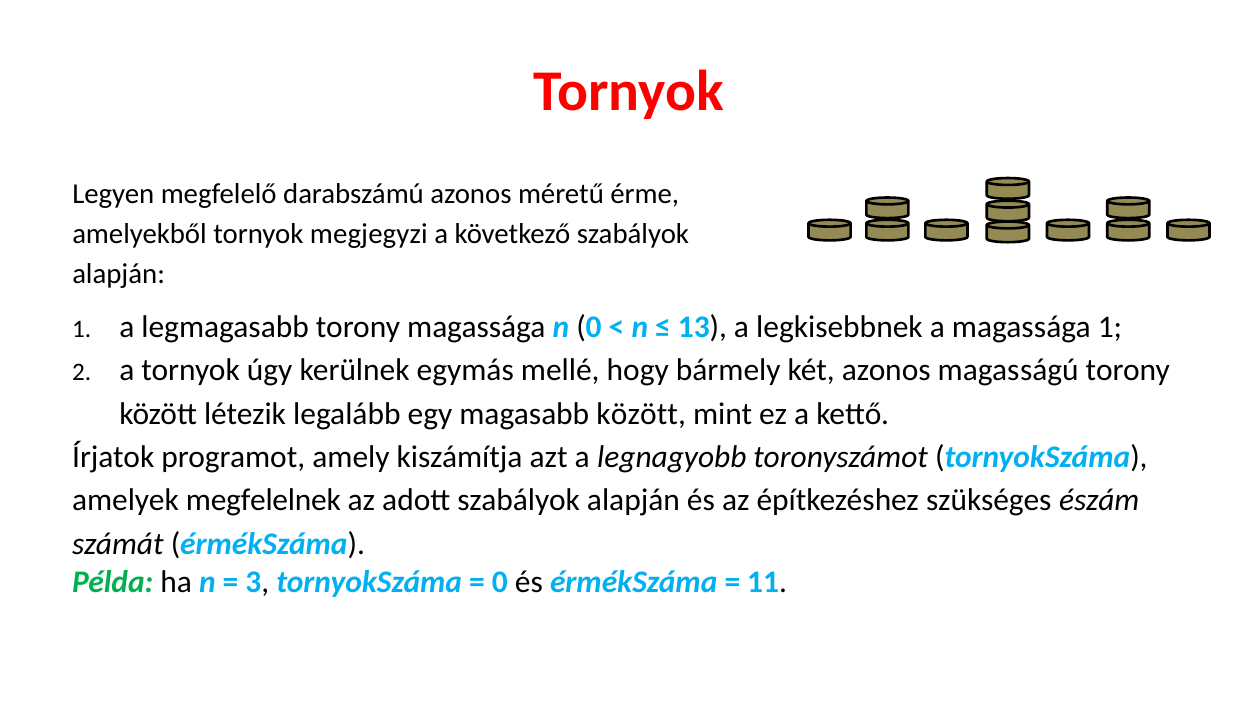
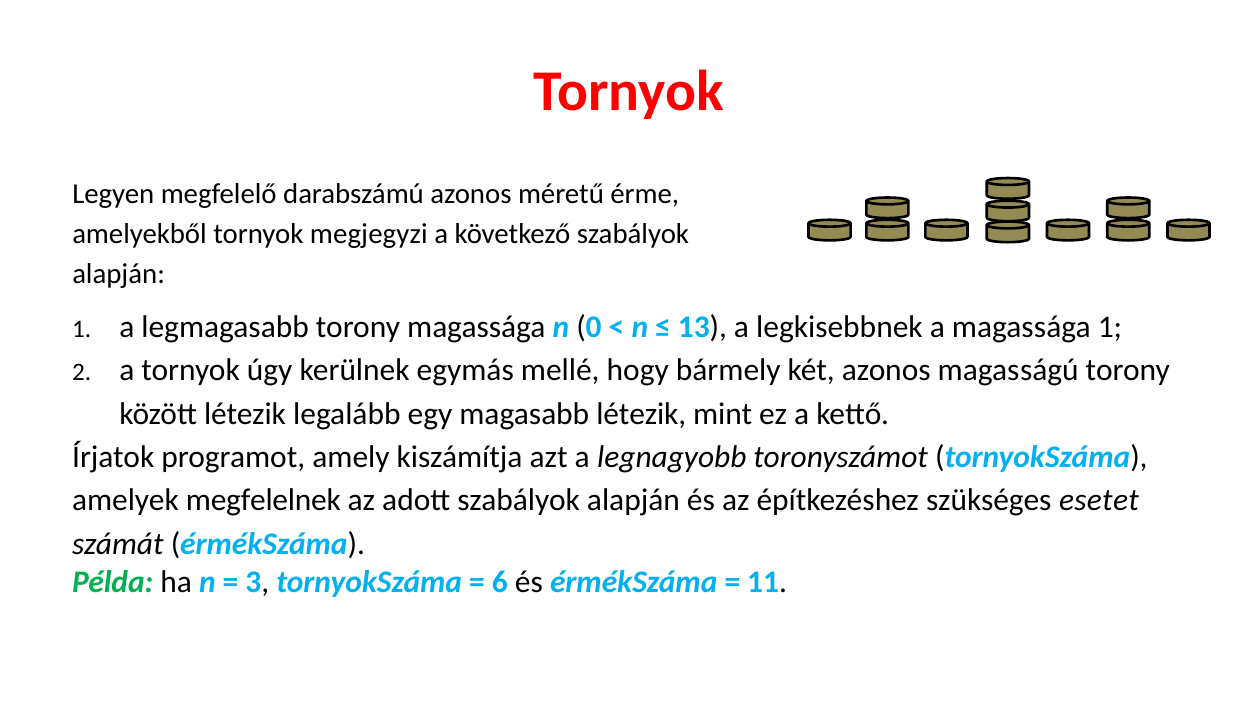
magasabb között: között -> létezik (641, 414)
észám: észám -> esetet (1099, 501)
0: 0 -> 6 (500, 582)
